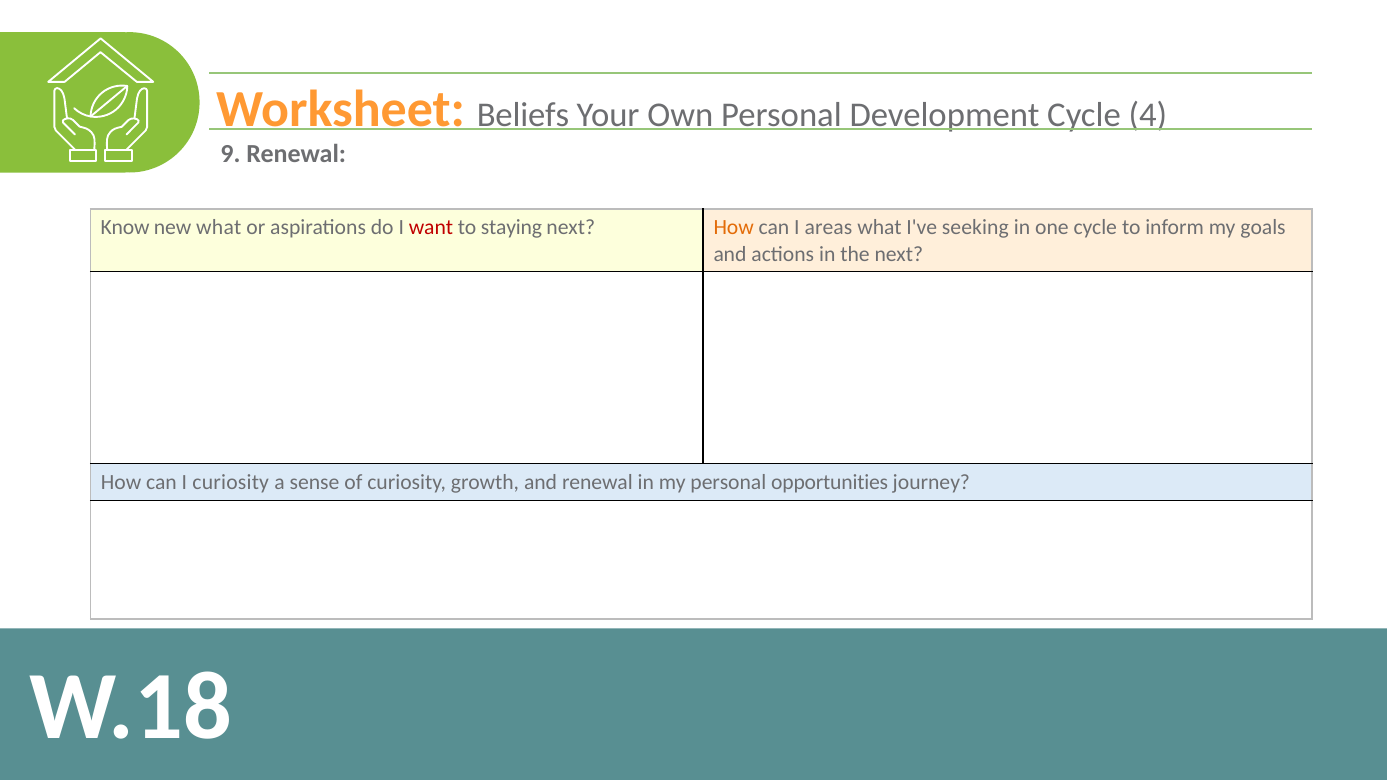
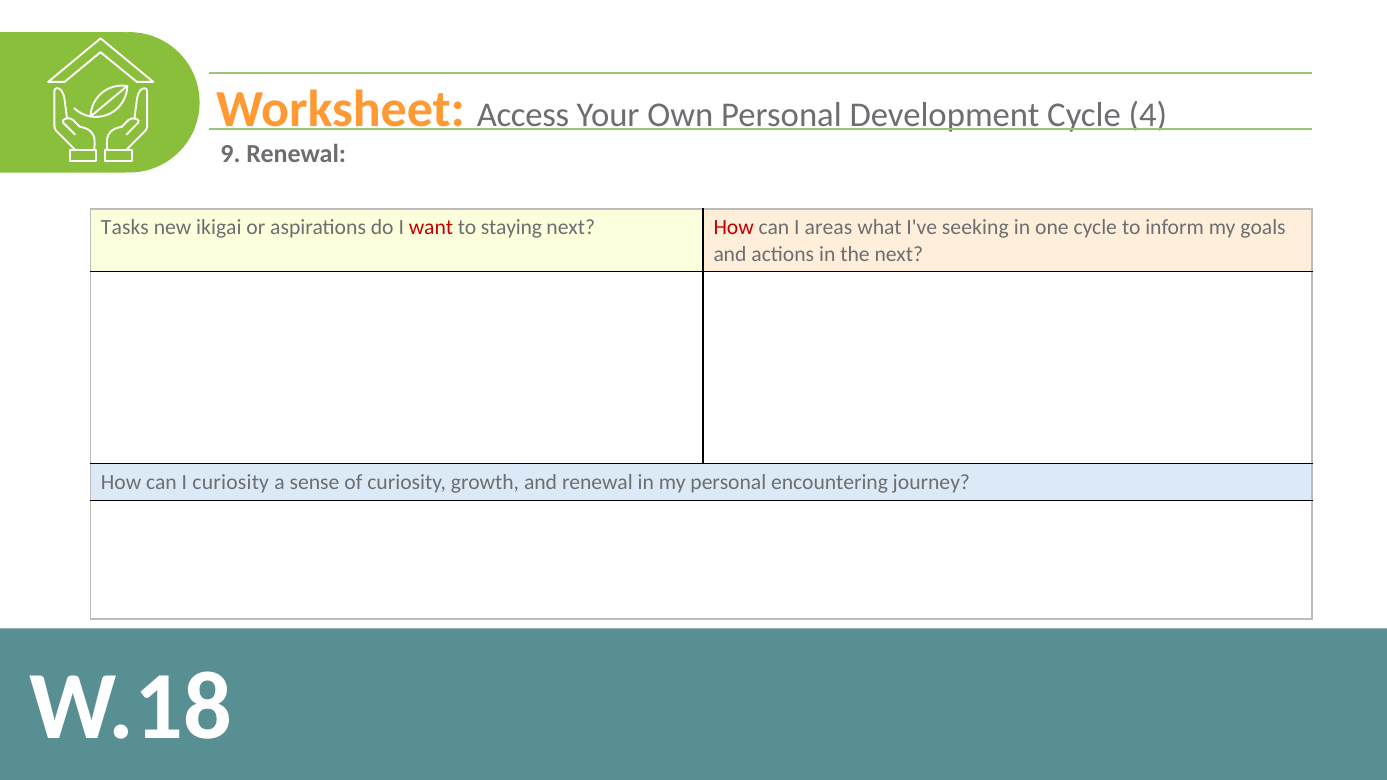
Beliefs: Beliefs -> Access (523, 115)
Know: Know -> Tasks (125, 228)
new what: what -> ikigai (219, 228)
How colour: orange -> red (734, 228)
opportunities: opportunities -> encountering (830, 483)
